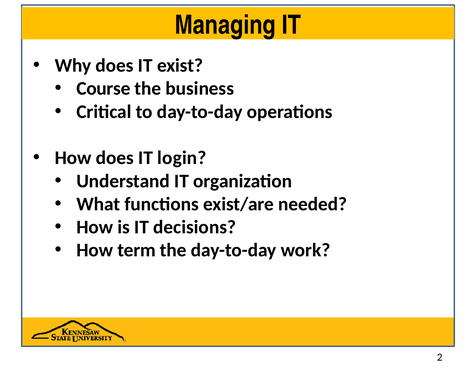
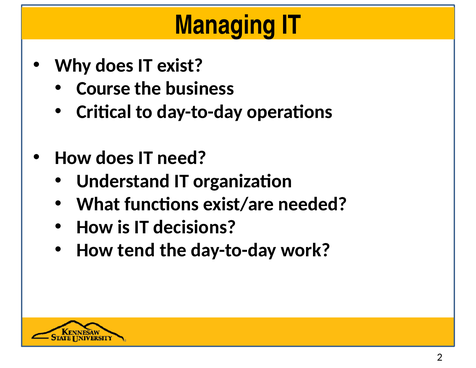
login: login -> need (182, 158)
term: term -> tend (136, 250)
